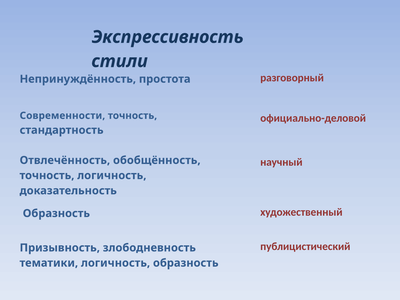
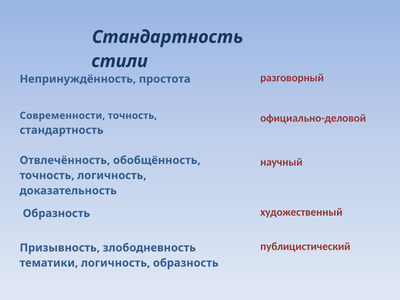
Экспрессивность: Экспрессивность -> Стандартность (167, 37)
